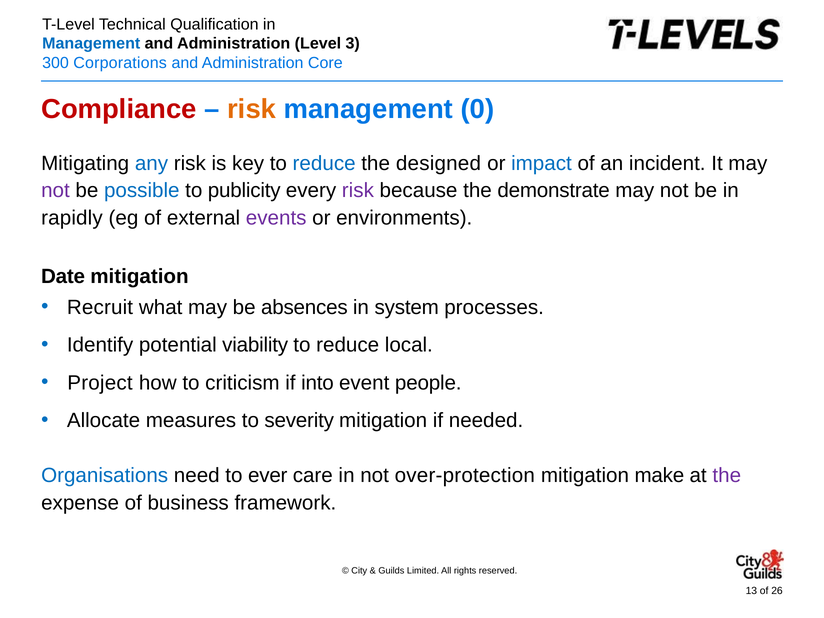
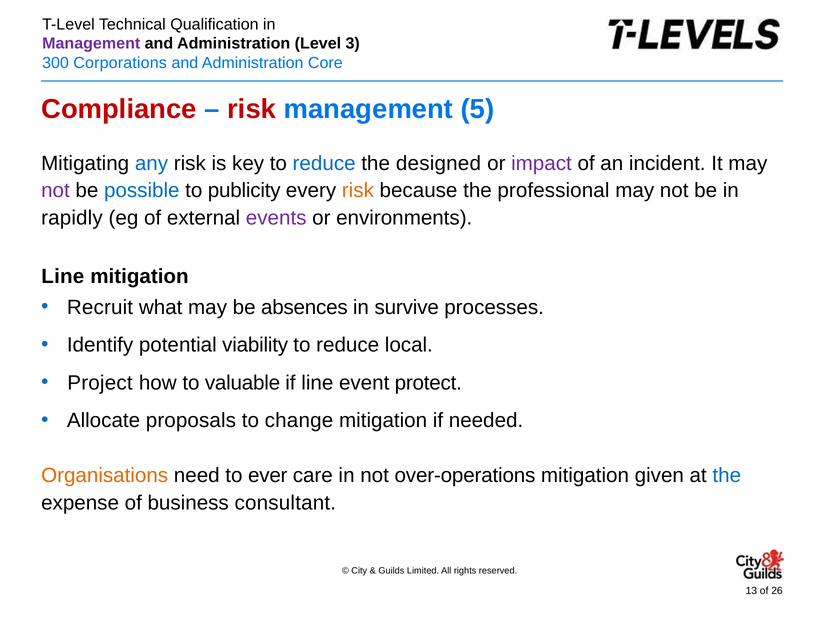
Management colour: blue -> purple (91, 44)
risk colour: orange -> red (252, 109)
0: 0 -> 5 (477, 109)
impact colour: blue -> purple (541, 163)
risk colour: purple -> orange (358, 191)
demonstrate: demonstrate -> professional (553, 191)
Date: Date -> Line (63, 276)
system: system -> survive (407, 307)
criticism: criticism -> valuable (243, 383)
if into: into -> line (317, 383)
people: people -> protect (428, 383)
measures: measures -> proposals (191, 421)
severity: severity -> change (299, 421)
Organisations colour: blue -> orange (105, 475)
over-protection: over-protection -> over-operations (465, 475)
make: make -> given (659, 475)
the colour: purple -> blue (727, 475)
framework: framework -> consultant (285, 503)
